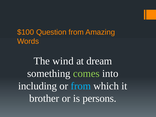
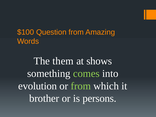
wind: wind -> them (63, 61)
dream: dream -> shows (99, 61)
including: including -> evolution (38, 86)
from colour: light blue -> light green (81, 86)
